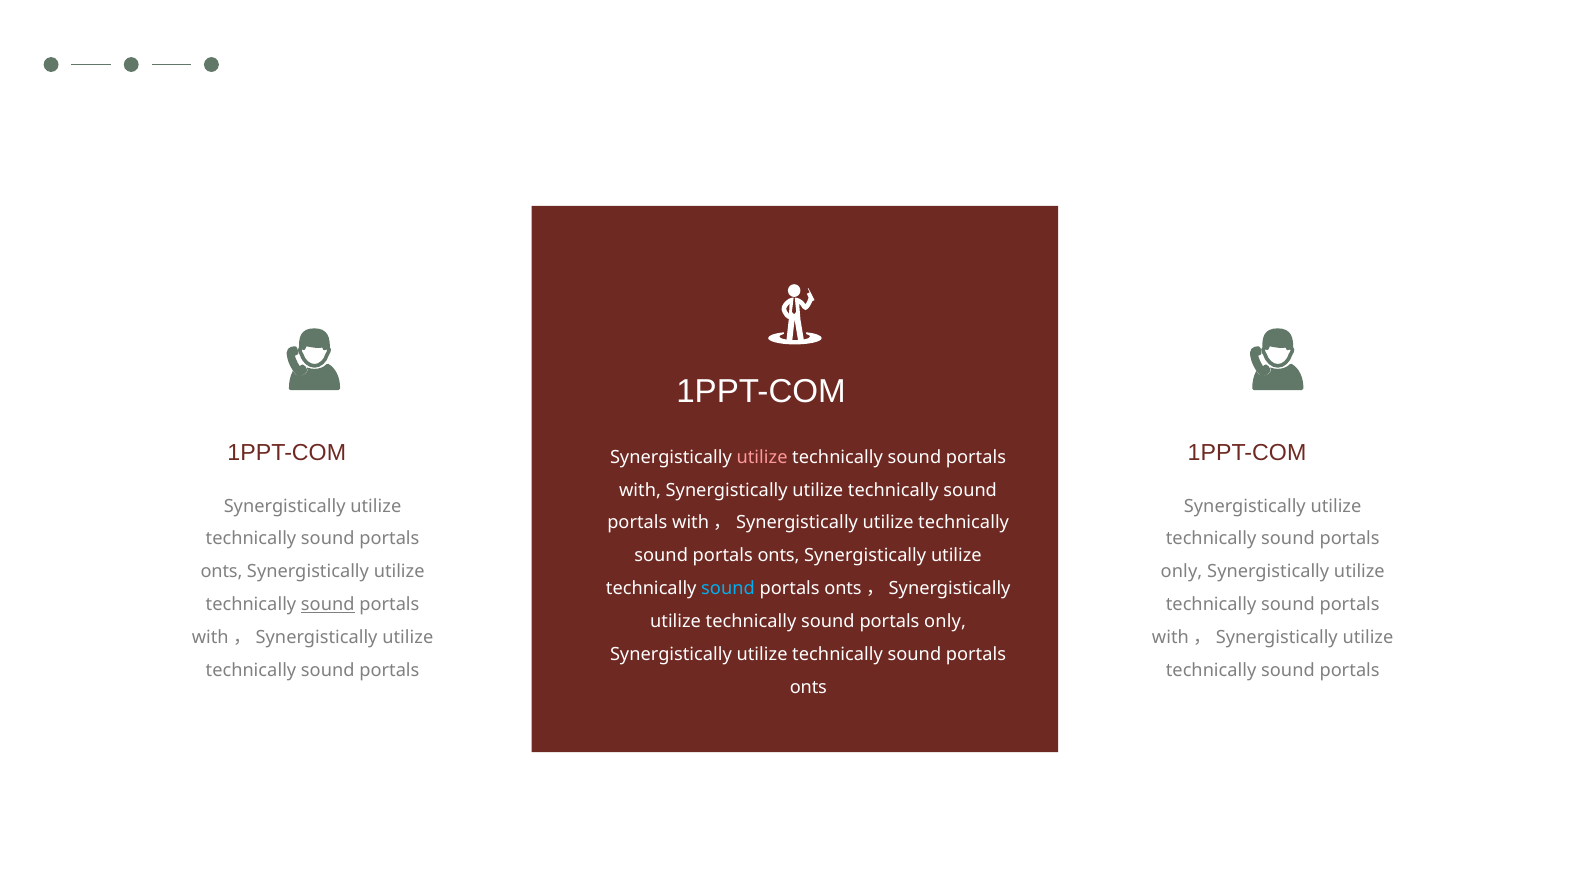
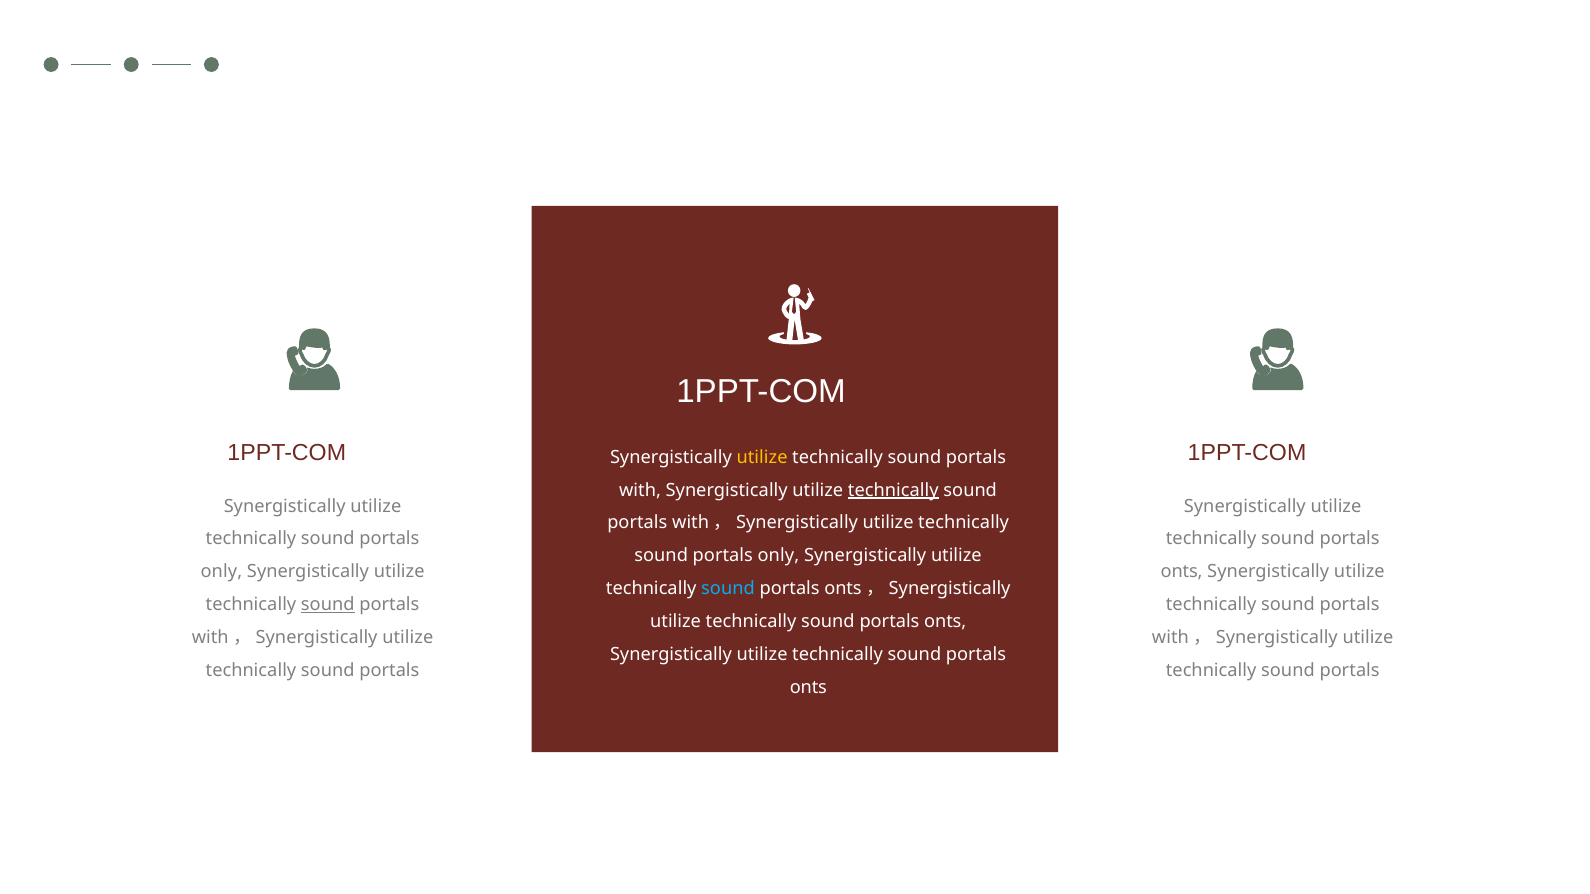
utilize colour: pink -> yellow (762, 458)
technically underline: none -> present (893, 490)
onts: onts -> only (778, 556)
onts: onts -> only (221, 572)
only: only -> onts (1182, 572)
only: only -> onts (945, 622)
